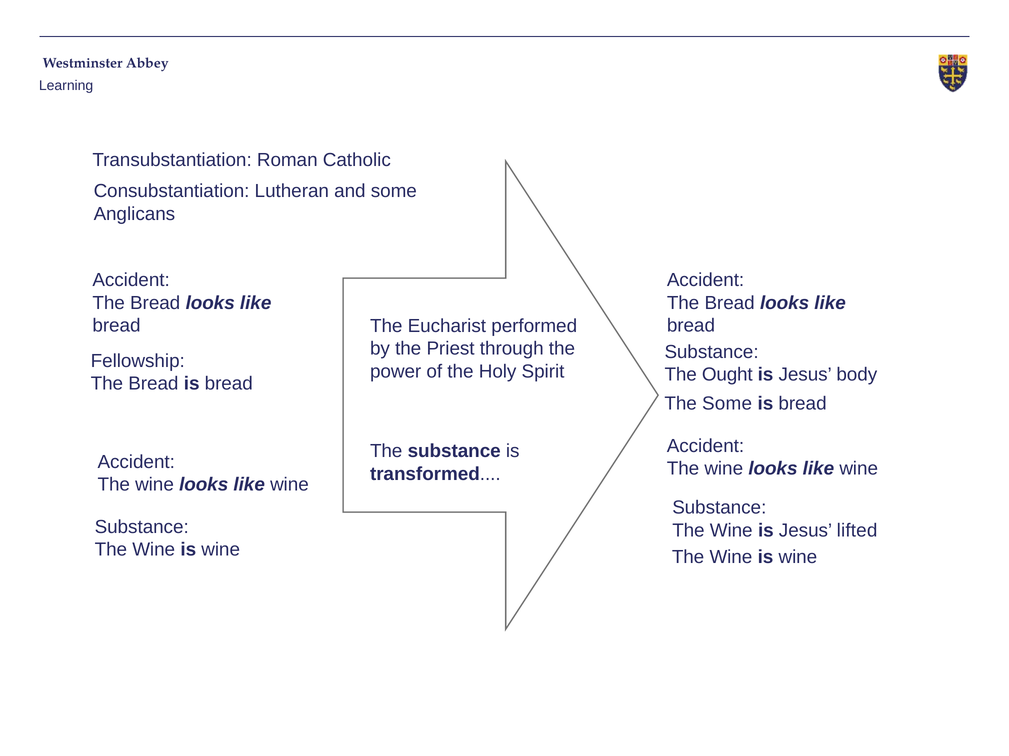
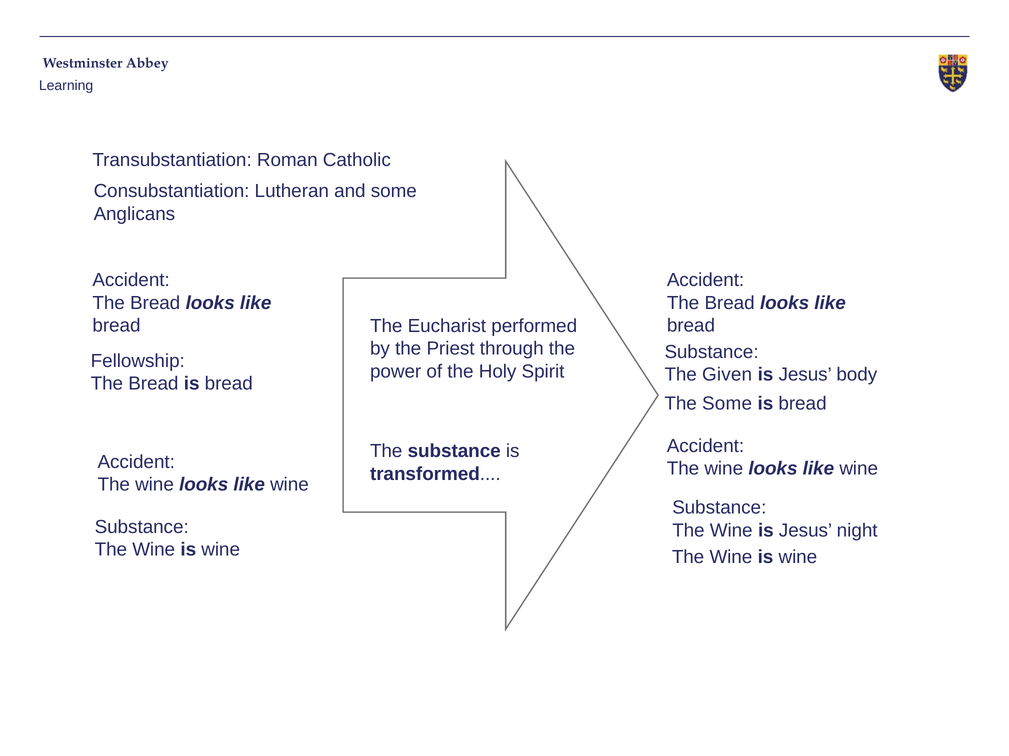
Ought: Ought -> Given (727, 375)
lifted: lifted -> night (857, 531)
